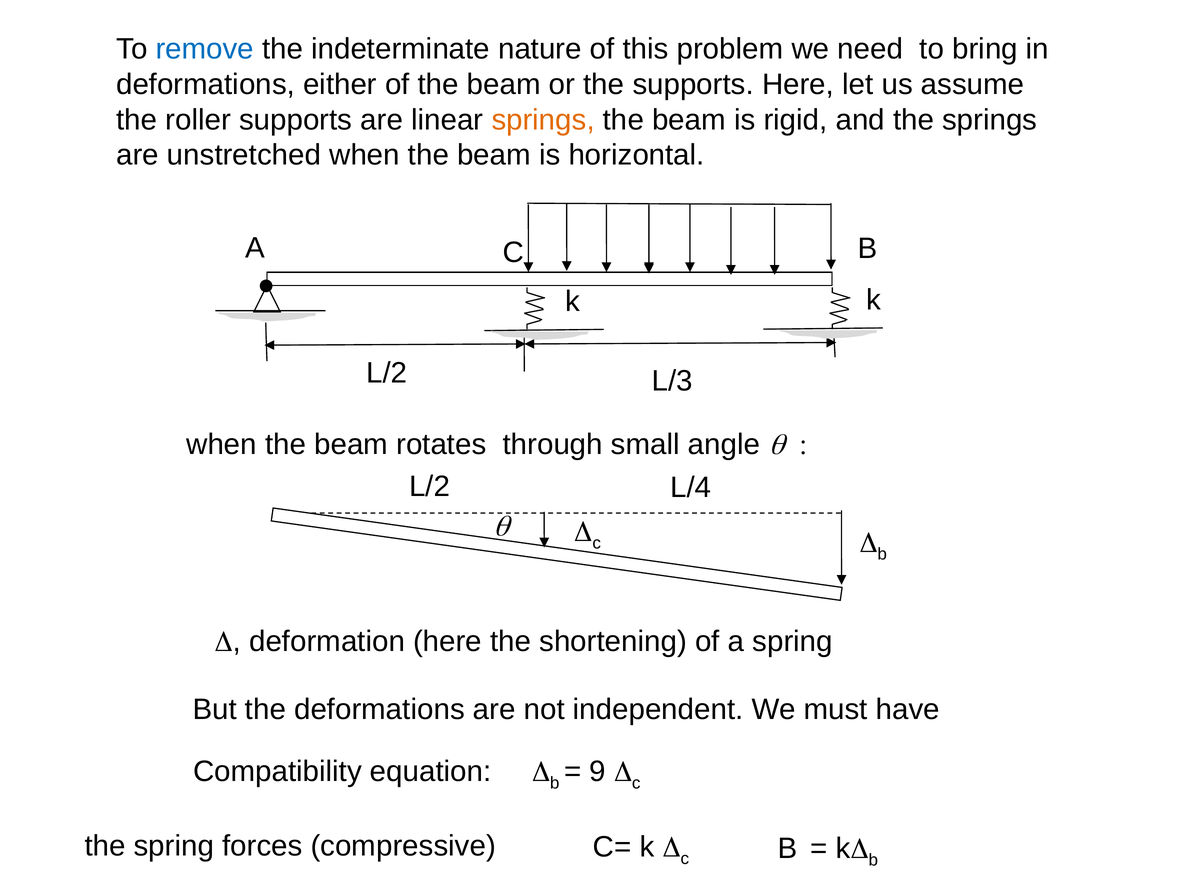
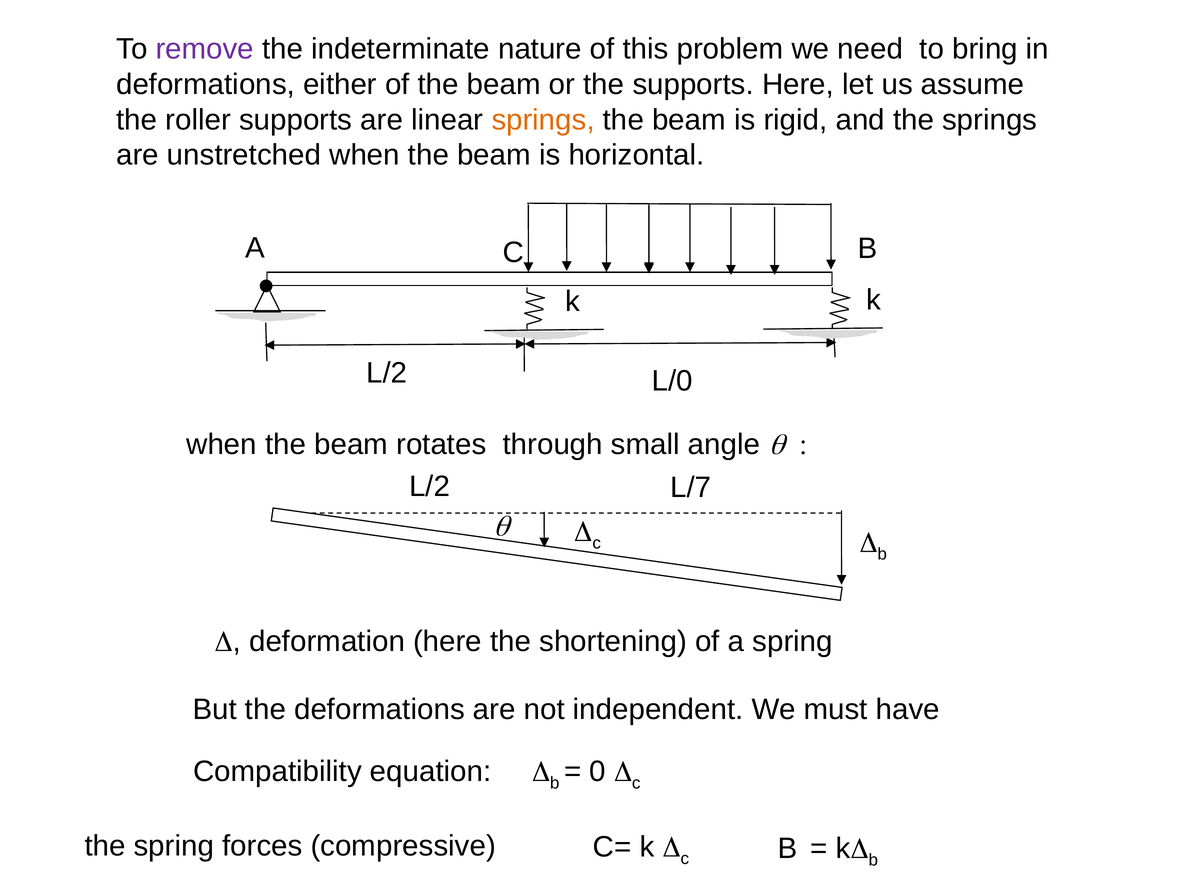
remove colour: blue -> purple (205, 49)
L/3: L/3 -> L/0 (672, 381)
L/4: L/4 -> L/7 (691, 488)
9: 9 -> 0 (598, 771)
